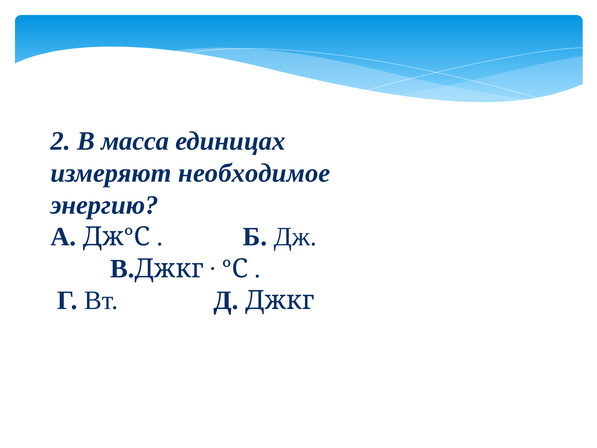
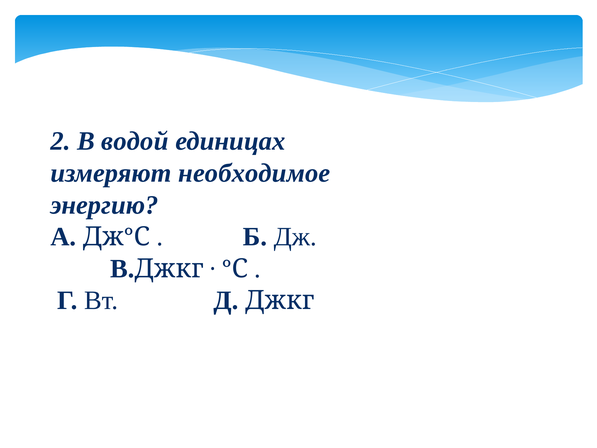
масса: масса -> водой (135, 141)
